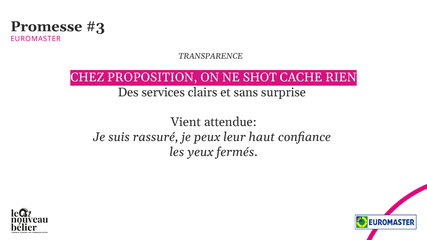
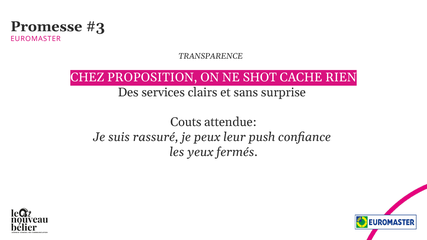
Vient: Vient -> Couts (186, 122)
haut: haut -> push (262, 137)
